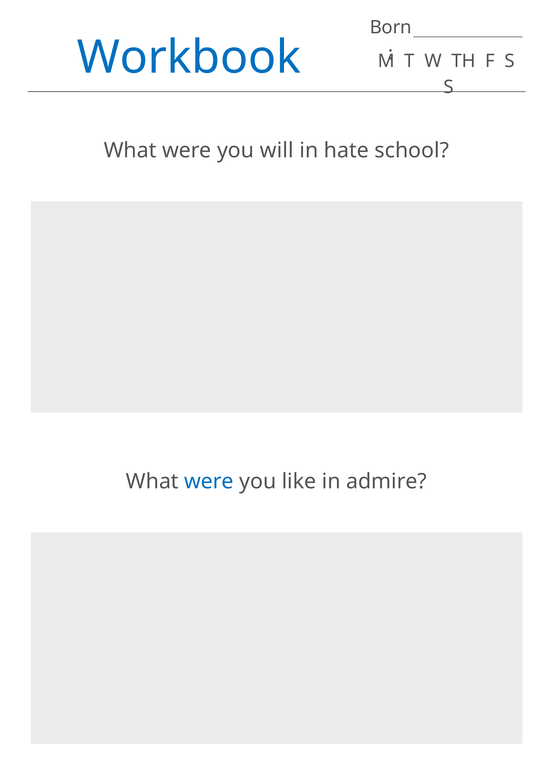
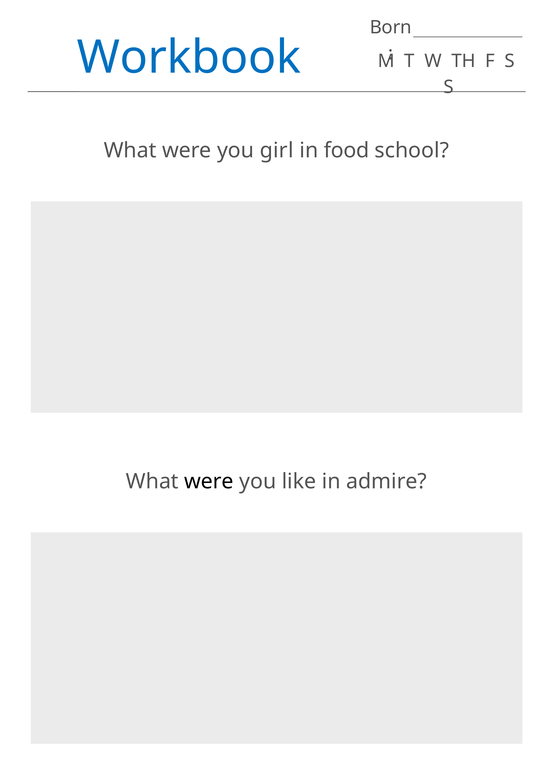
will: will -> girl (277, 151)
hate: hate -> food (347, 151)
were colour: blue -> black (209, 482)
